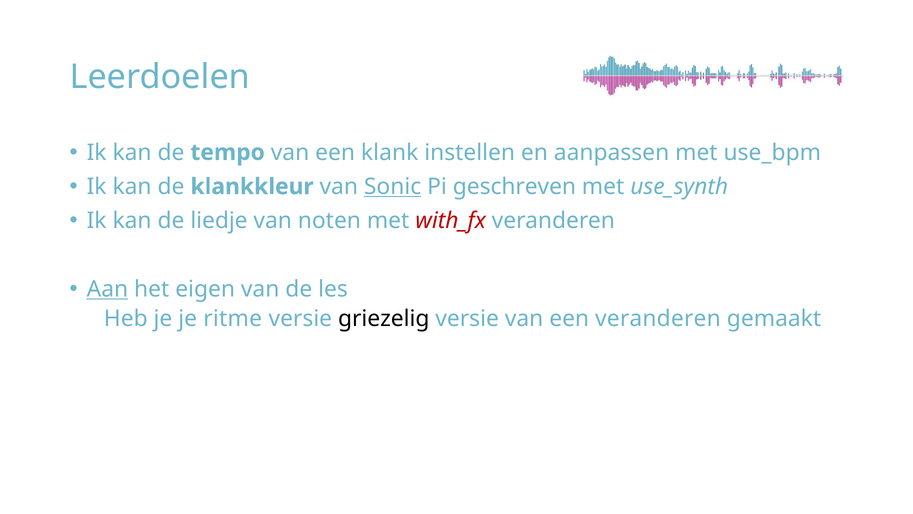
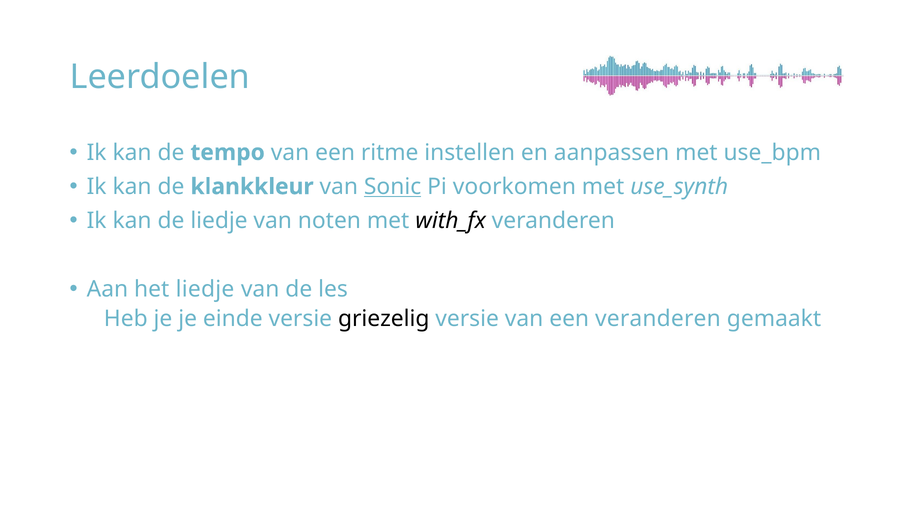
klank: klank -> ritme (390, 152)
geschreven: geschreven -> voorkomen (514, 186)
with_fx colour: red -> black (451, 221)
Aan underline: present -> none (107, 289)
het eigen: eigen -> liedje (205, 289)
ritme: ritme -> einde (233, 318)
